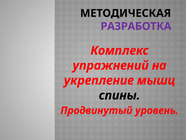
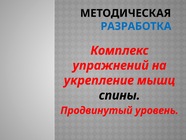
РАЗРАБОТКА colour: purple -> blue (136, 26)
